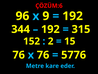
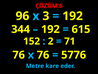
9: 9 -> 3 (46, 16)
315: 315 -> 615 (81, 29)
15: 15 -> 71 (70, 41)
